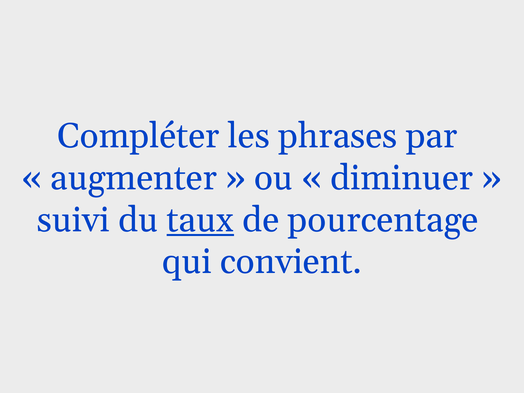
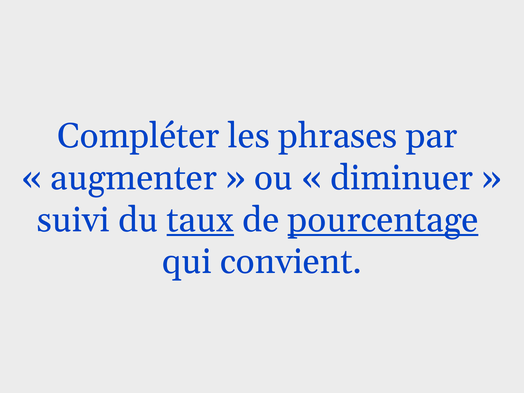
pourcentage underline: none -> present (383, 220)
